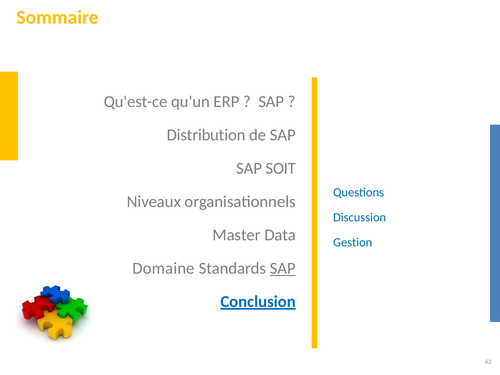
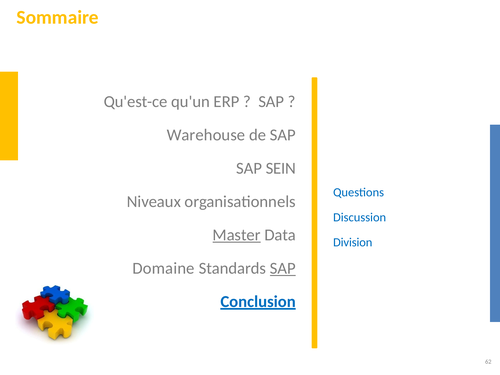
Distribution: Distribution -> Warehouse (206, 135)
SOIT: SOIT -> SEIN (281, 168)
Master underline: none -> present (237, 235)
Gestion: Gestion -> Division (353, 243)
